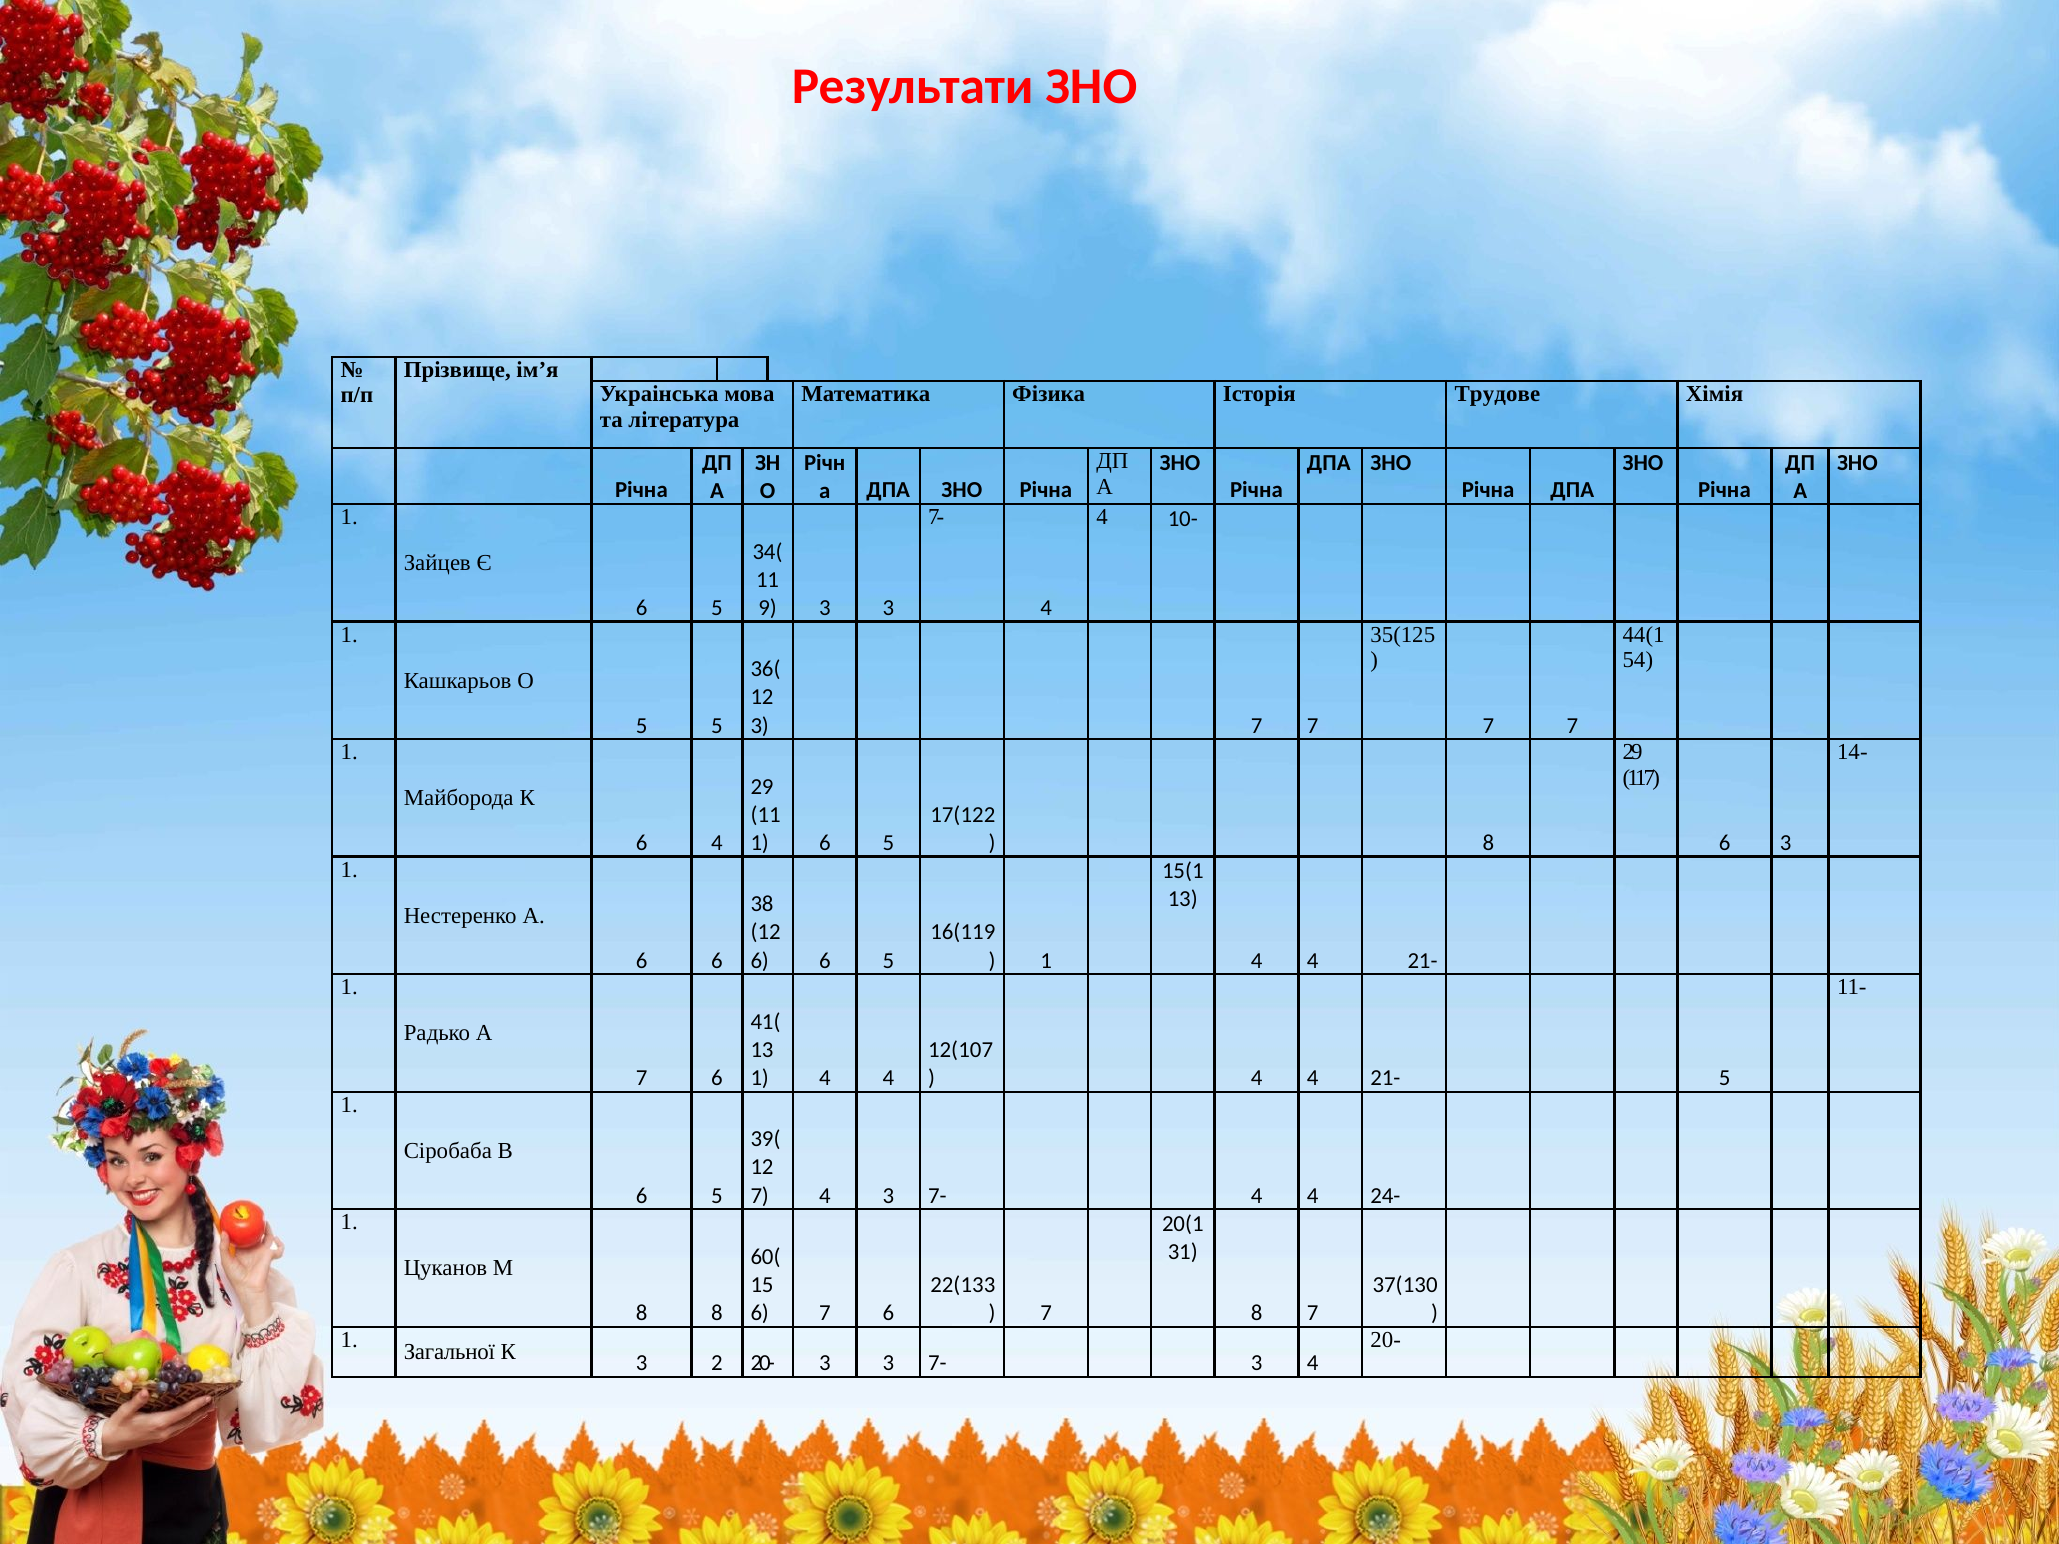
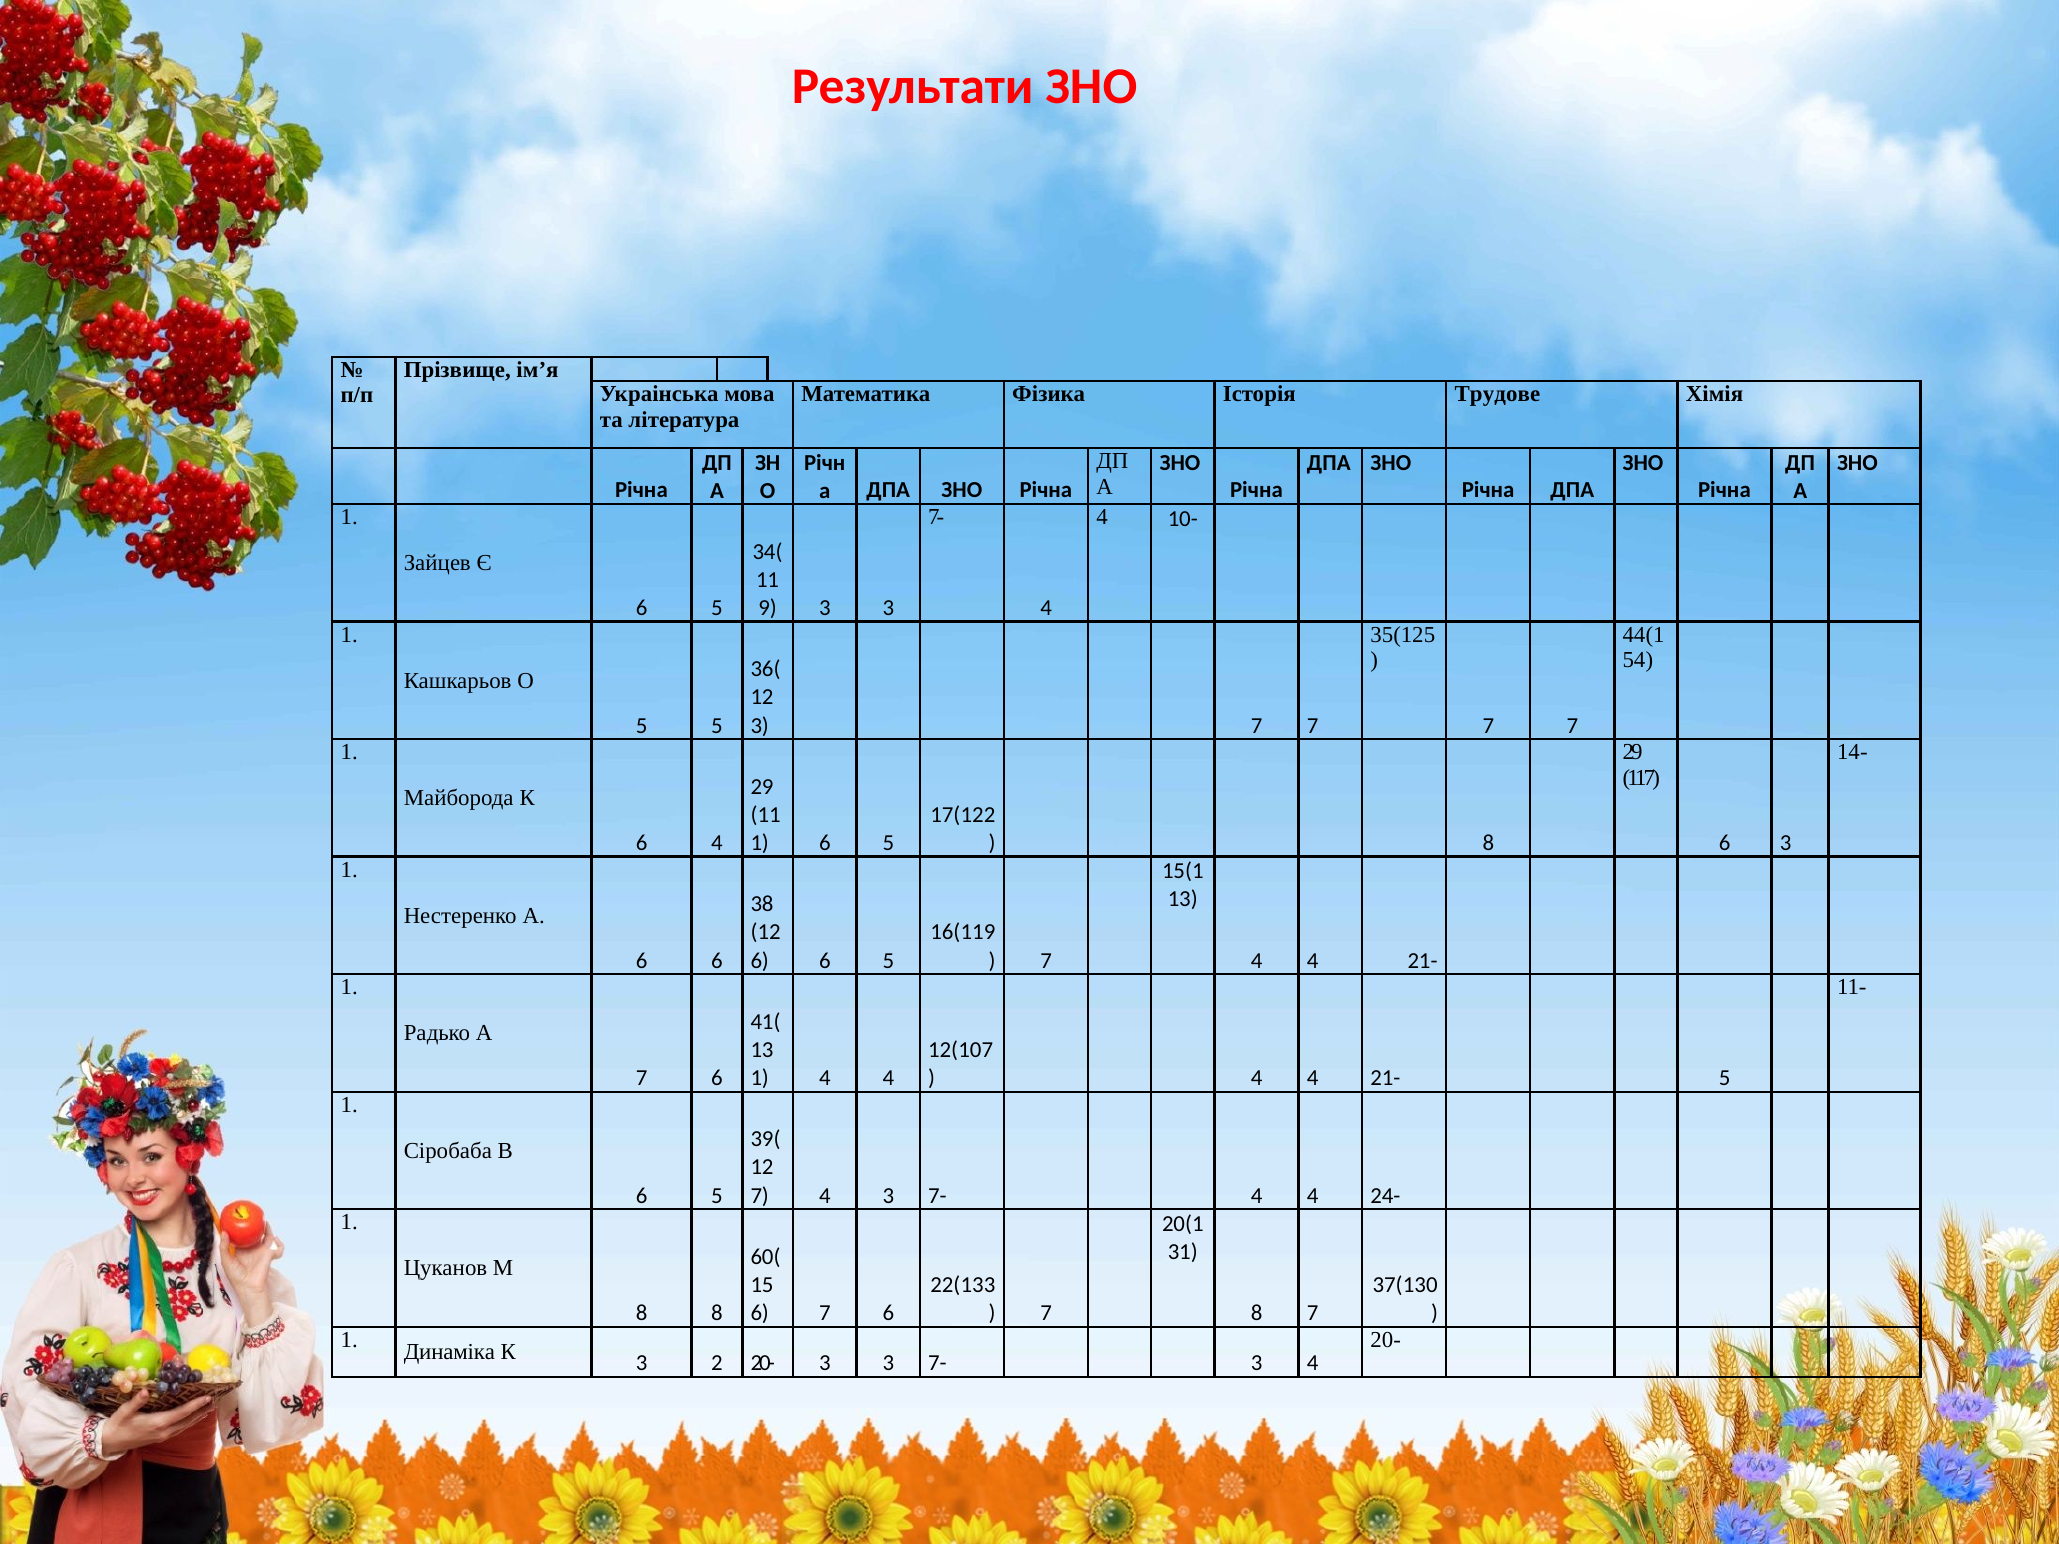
1: 1 -> 7 (1046, 961)
Загальної: Загальної -> Динаміка (449, 1353)
